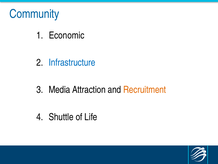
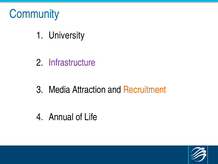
Economic: Economic -> University (67, 35)
Infrastructure colour: blue -> purple (72, 62)
Shuttle: Shuttle -> Annual (61, 117)
